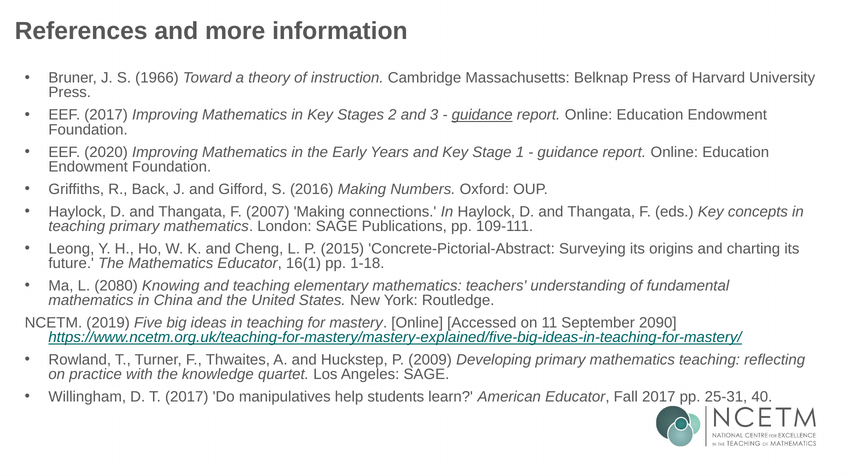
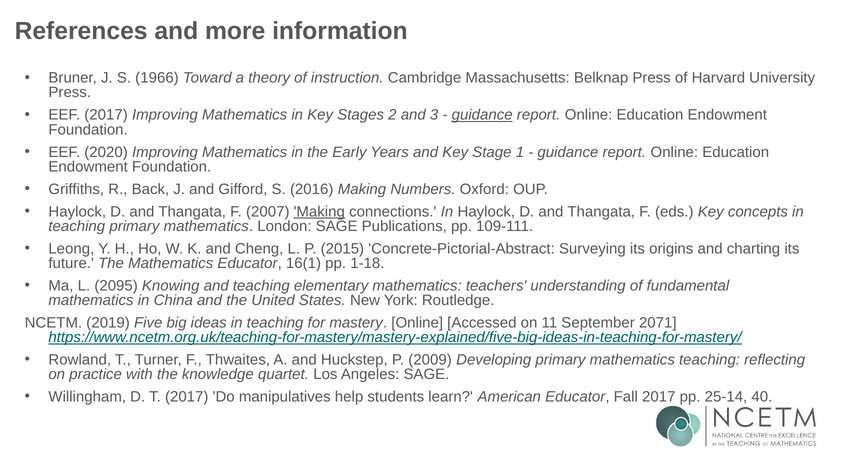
Making underline: none -> present (319, 212)
2080: 2080 -> 2095 (116, 286)
2090: 2090 -> 2071 (658, 323)
25-31: 25-31 -> 25-14 (726, 397)
